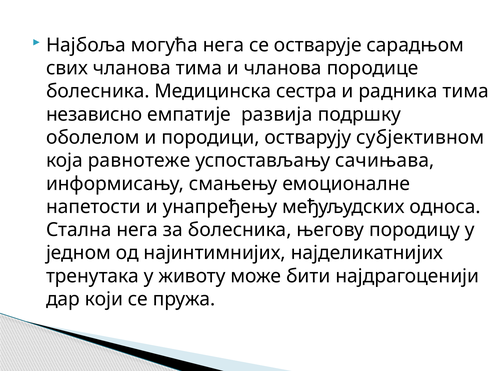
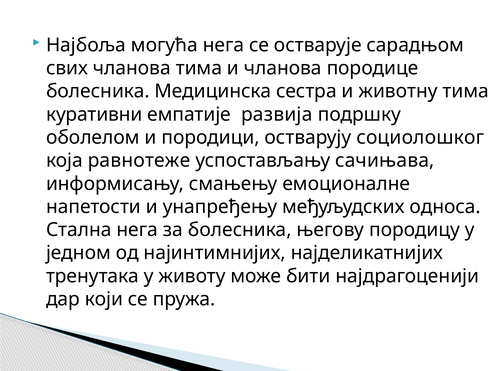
радника: радника -> животну (398, 91)
независно: независно -> куративни (94, 114)
субјективном: субјективном -> социолошког (420, 137)
